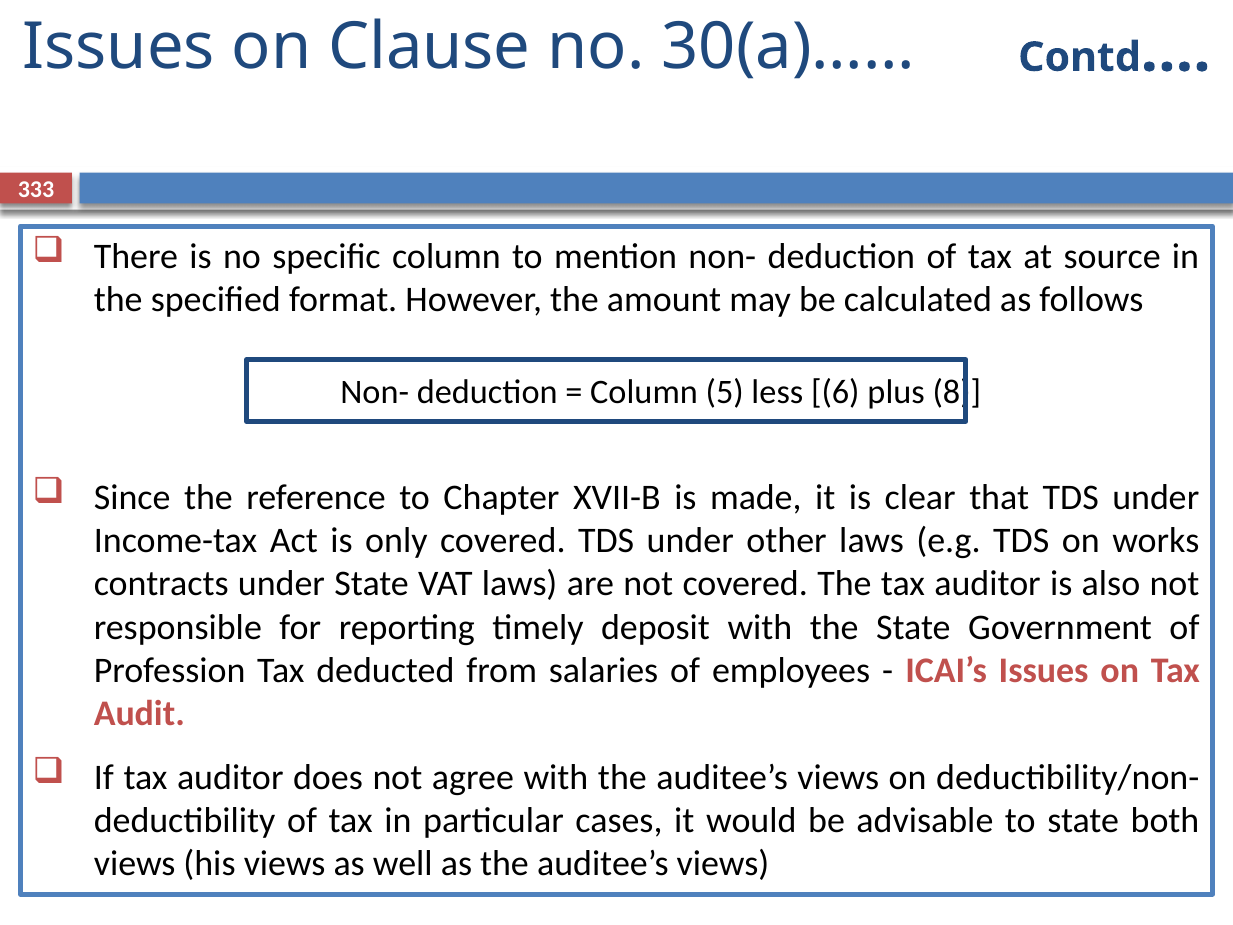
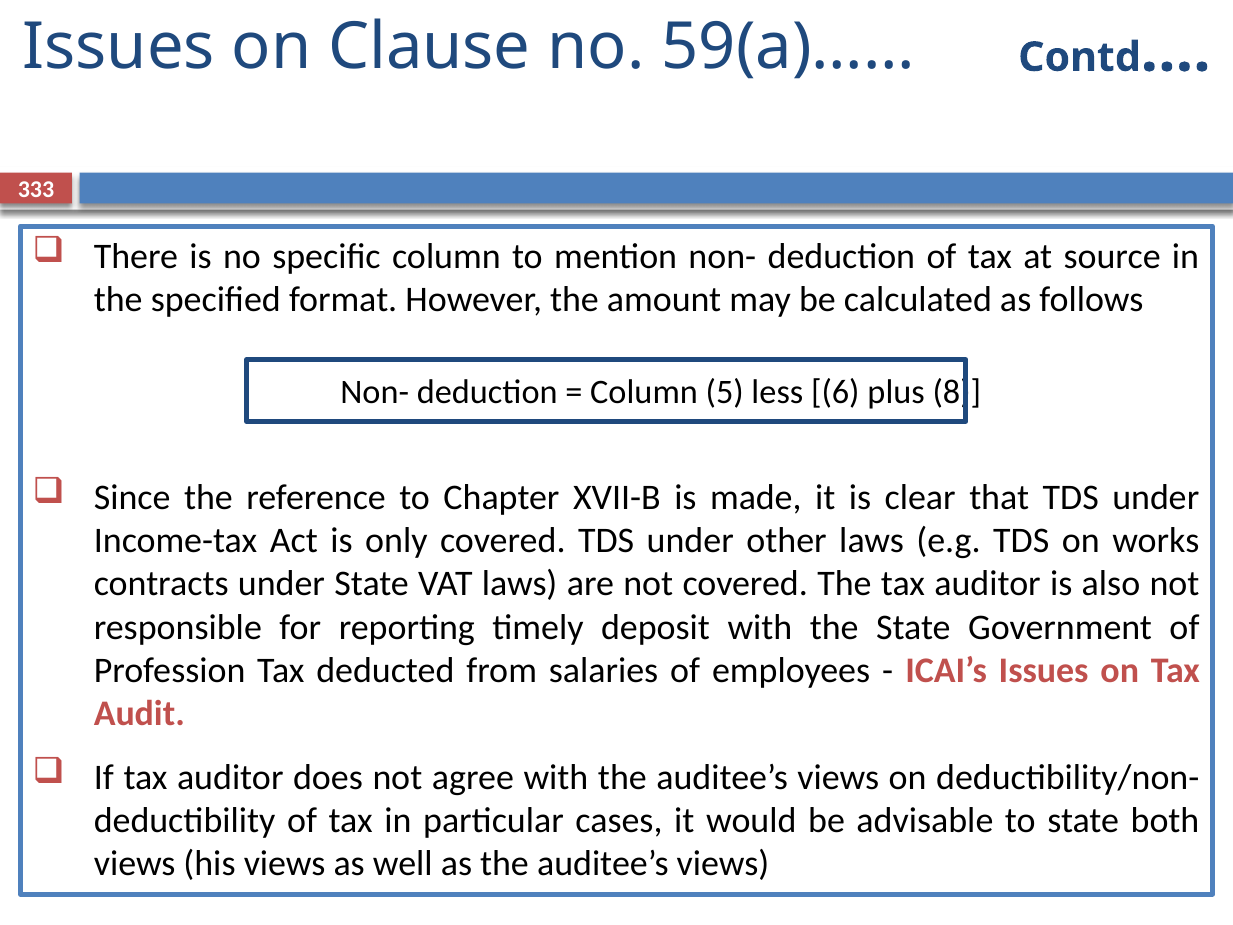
30(a)……: 30(a)…… -> 59(a)…… (788, 47)
